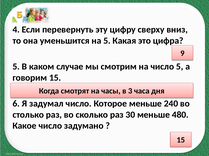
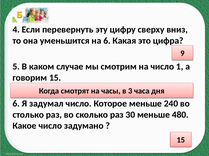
на 5: 5 -> 6 (107, 41)
число 5: 5 -> 1 (180, 67)
